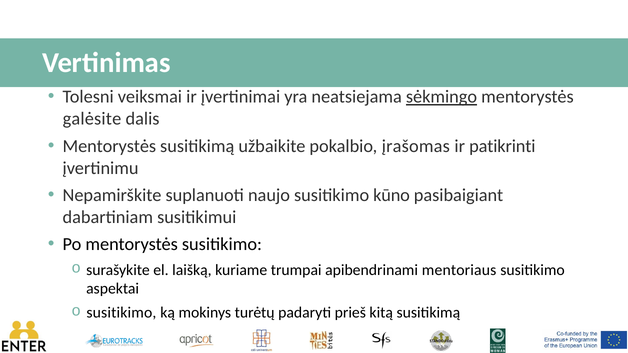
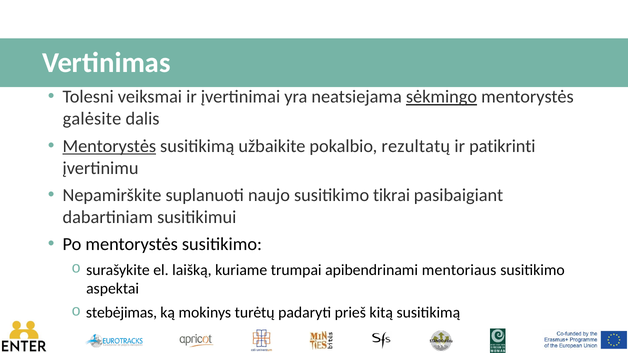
Mentorystės underline: none -> present (109, 146)
įrašomas: įrašomas -> rezultatų (416, 146)
kūno: kūno -> tikrai (392, 195)
susitikimo: susitikimo -> stebėjimas (122, 313)
